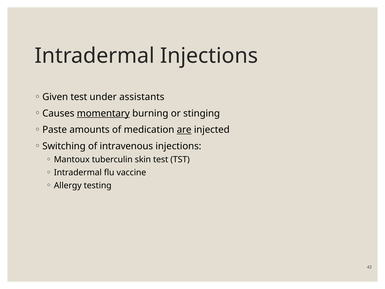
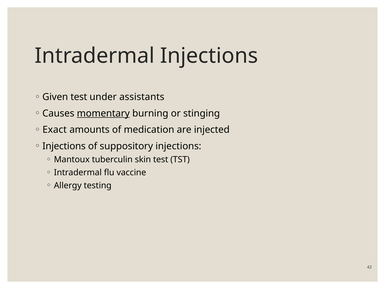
Paste: Paste -> Exact (55, 130)
are underline: present -> none (184, 130)
Switching: Switching -> Injections (64, 146)
intravenous: intravenous -> suppository (126, 146)
